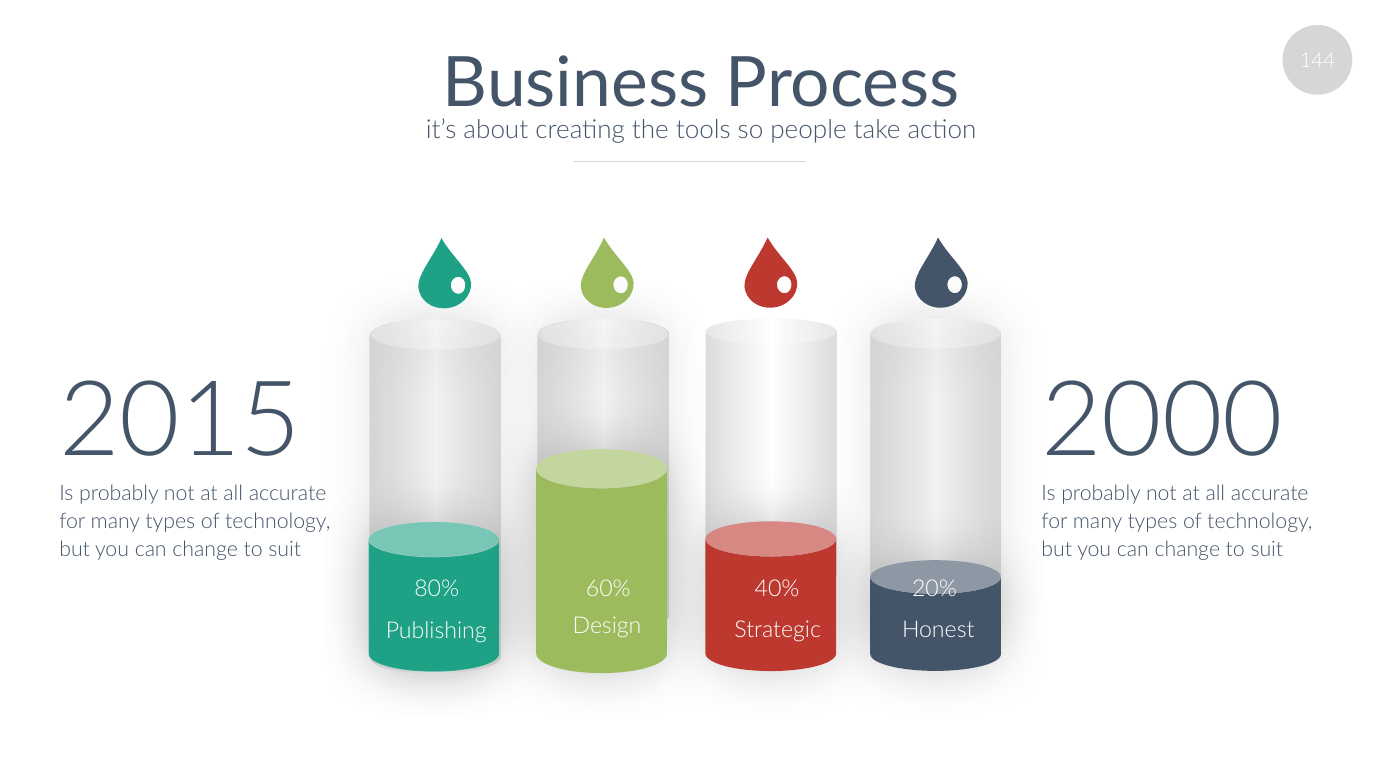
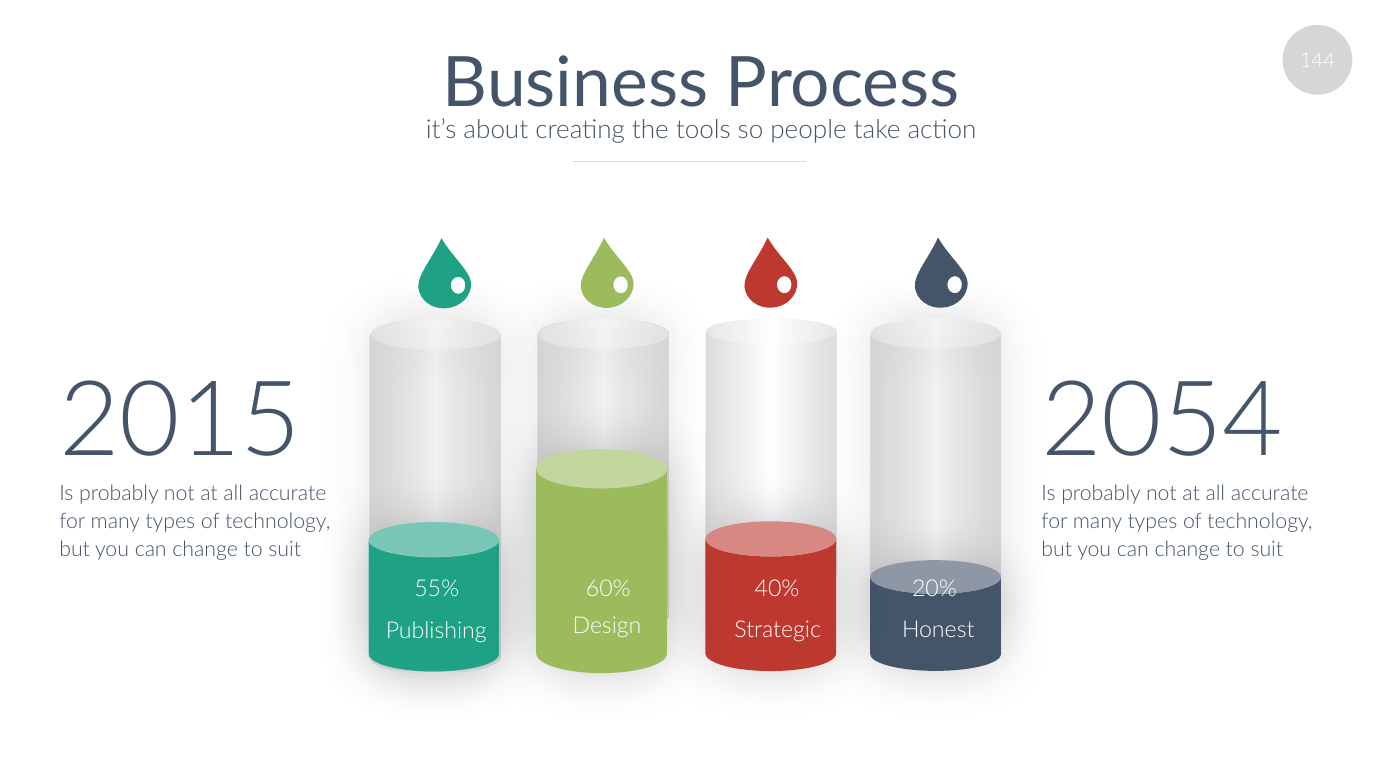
2000: 2000 -> 2054 (1162, 422)
80%: 80% -> 55% (437, 589)
